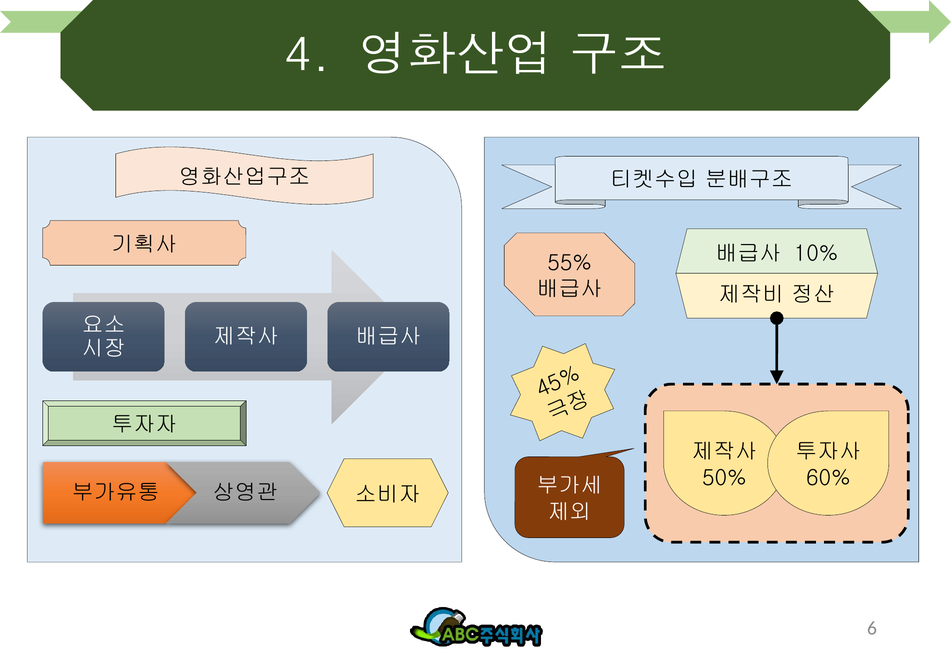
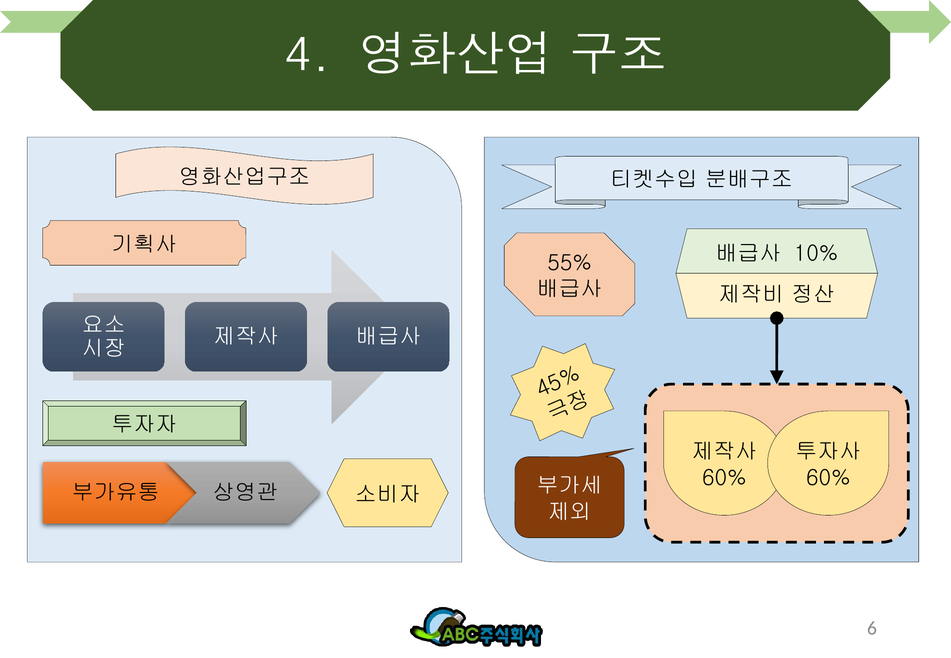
50%: 50% -> 60% (724, 478)
